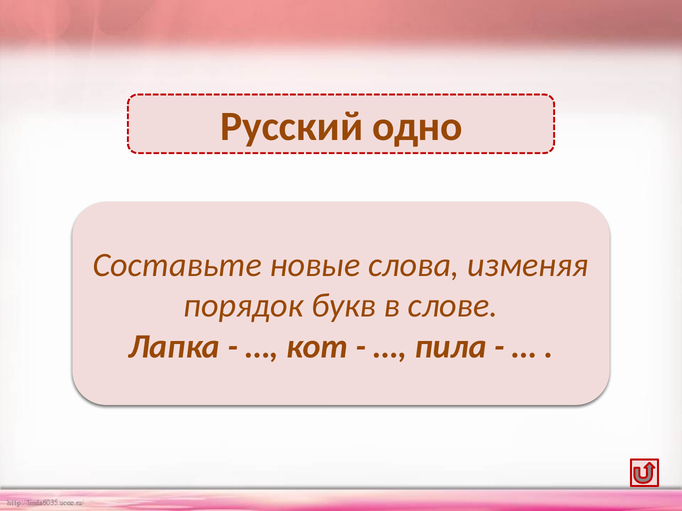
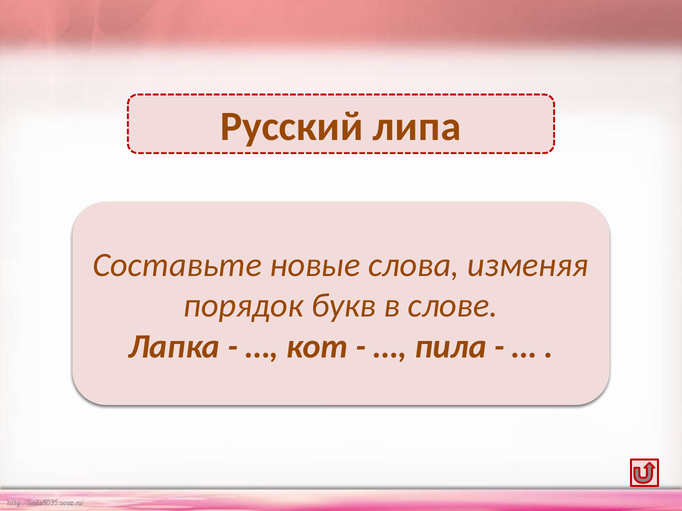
Русский одно: одно -> липа (417, 127)
